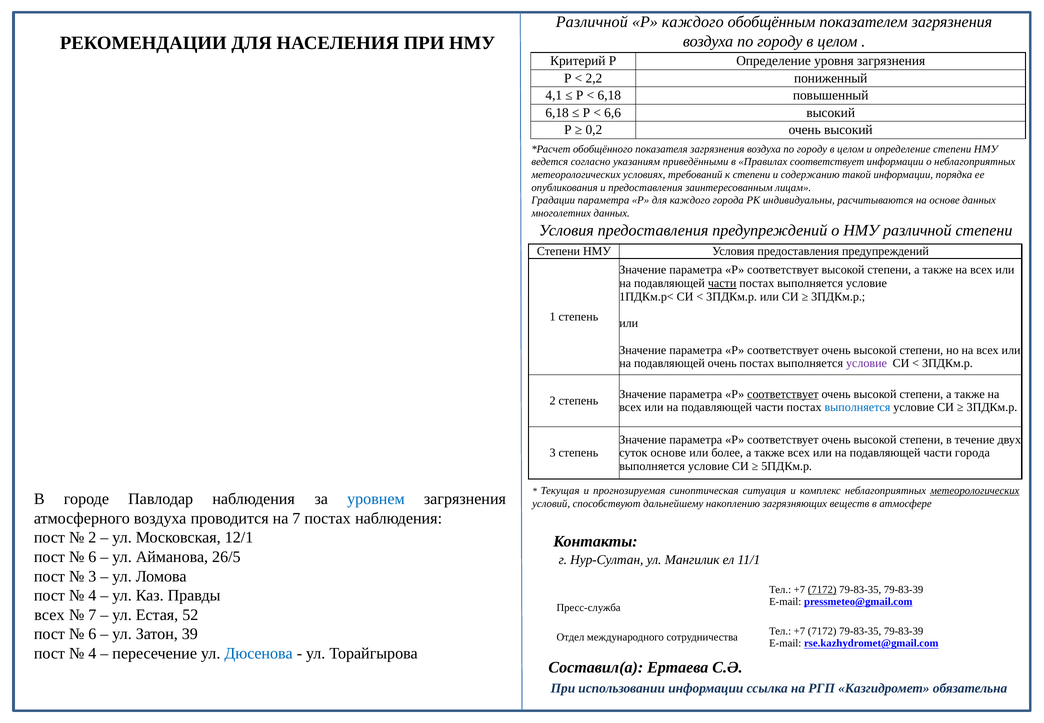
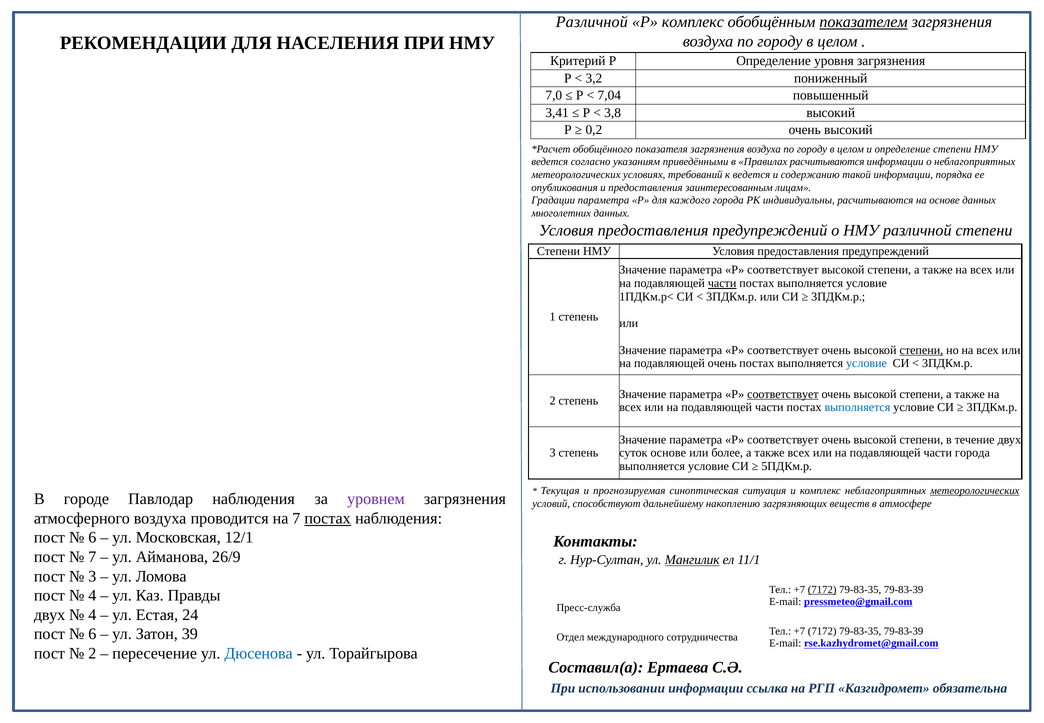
Р каждого: каждого -> комплекс (693, 22)
показателем underline: none -> present (864, 22)
2,2: 2,2 -> 3,2 (594, 78)
4,1: 4,1 -> 7,0 (554, 95)
6,18: 6,18 -> 7,04 (609, 95)
6,18: 6,18 -> 3,41 (557, 113)
6,6: 6,6 -> 3,8 (613, 113)
Правилах соответствует: соответствует -> расчитываются (827, 162)
к степени: степени -> ведется (751, 175)
степени underline: none -> present (921, 350)
условие colour: purple -> blue (866, 363)
уровнем colour: blue -> purple (376, 499)
постах underline: none -> present (328, 518)
2: 2 -> 6 (92, 537)
6: 6 -> 7 (92, 557)
26/5: 26/5 -> 26/9 (226, 557)
Мангилик underline: none -> present (692, 560)
всех: всех -> двух (50, 615)
7: 7 -> 4 (92, 615)
52: 52 -> 24 (190, 615)
4: 4 -> 2 (92, 653)
